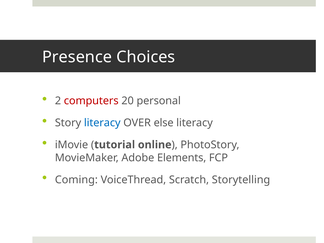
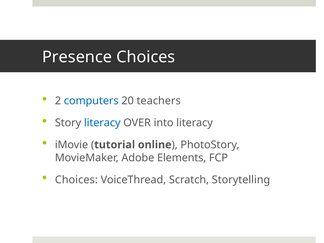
computers colour: red -> blue (91, 101)
personal: personal -> teachers (159, 101)
else: else -> into (164, 123)
Coming: Coming -> Choices (76, 180)
